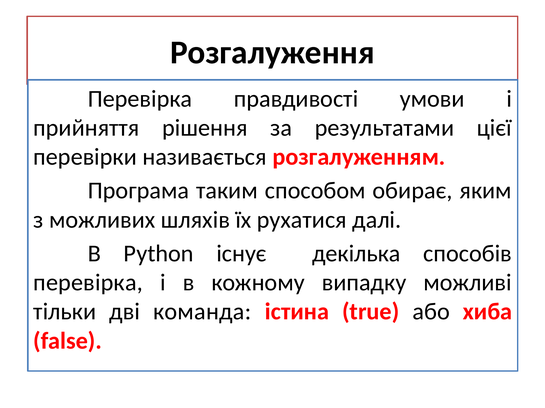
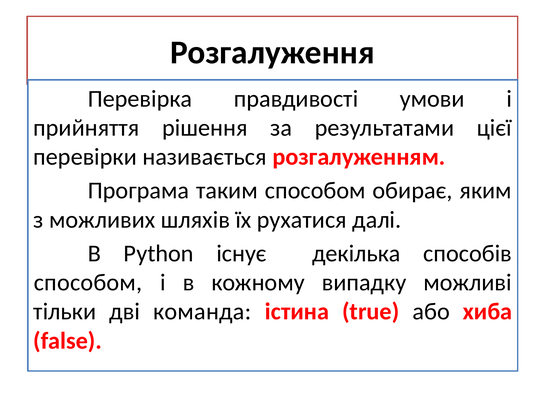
перевірка: перевірка -> способом (88, 283)
